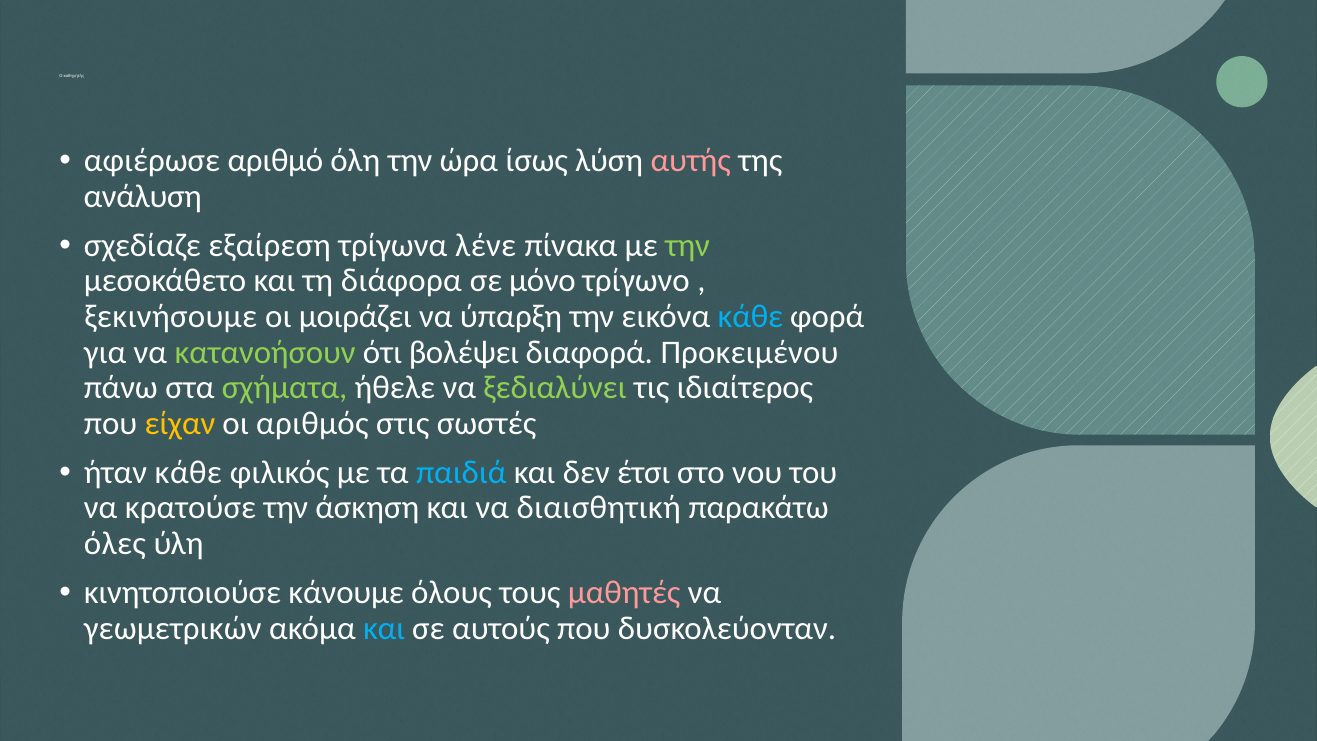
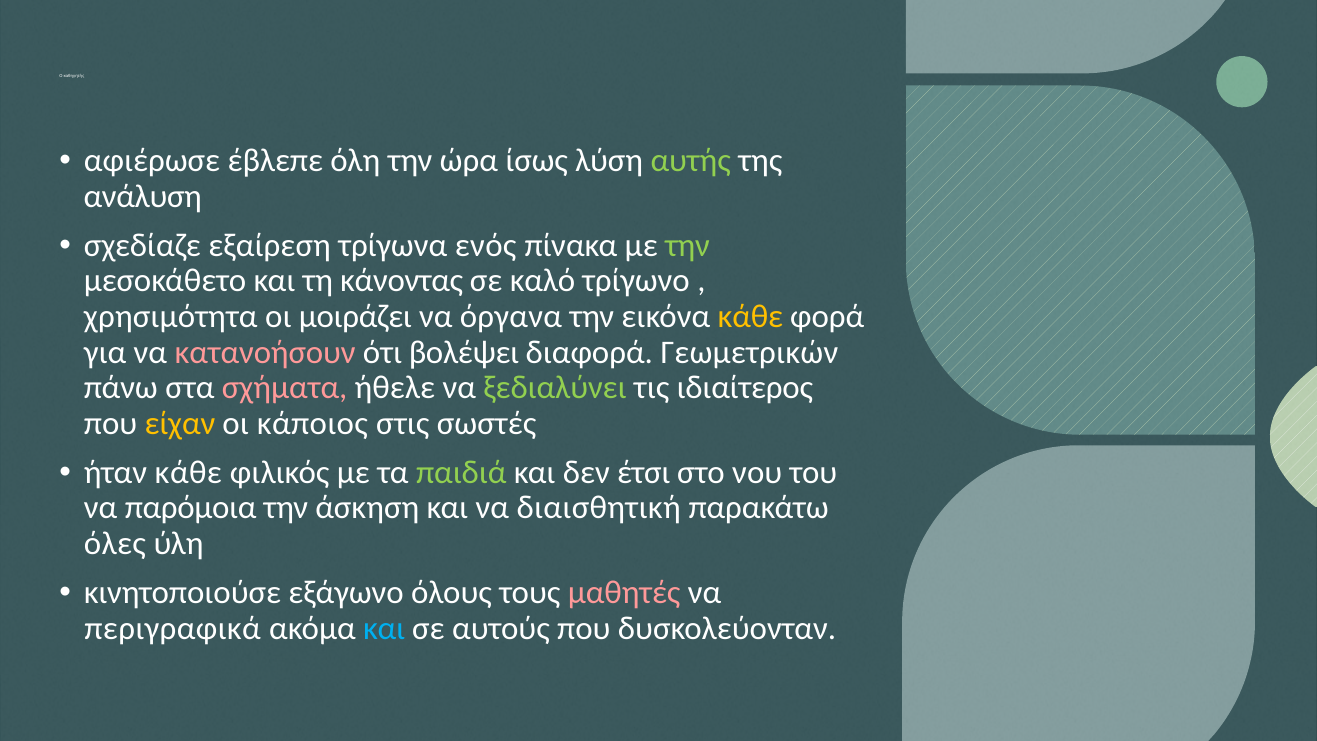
αριθμό: αριθμό -> έβλεπε (275, 161)
αυτής colour: pink -> light green (691, 161)
λένε: λένε -> ενός (486, 245)
διάφορα: διάφορα -> κάνοντας (402, 281)
μόνο: μόνο -> καλό (543, 281)
ξεκινήσουμε: ξεκινήσουμε -> χρησιμότητα (171, 317)
ύπαρξη: ύπαρξη -> όργανα (511, 317)
κάθε colour: light blue -> yellow (750, 317)
κατανοήσουν colour: light green -> pink (265, 352)
Προκειμένου: Προκειμένου -> Γεωμετρικών (749, 352)
σχήματα colour: light green -> pink (285, 388)
αριθμός: αριθμός -> κάποιος (312, 423)
παιδιά colour: light blue -> light green (461, 472)
κρατούσε: κρατούσε -> παρόμοια (191, 508)
κάνουμε: κάνουμε -> εξάγωνο (346, 593)
γεωμετρικών: γεωμετρικών -> περιγραφικά (173, 628)
